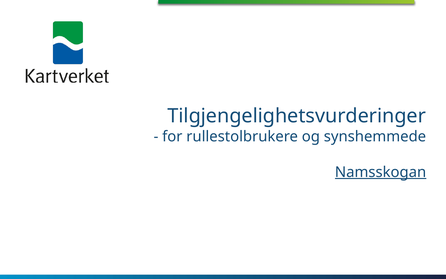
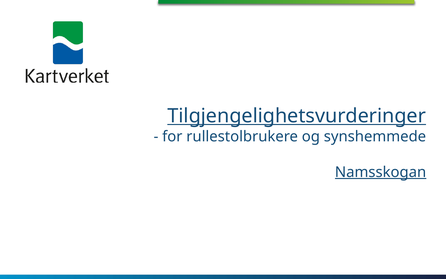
Tilgjengelighetsvurderinger underline: none -> present (297, 116)
